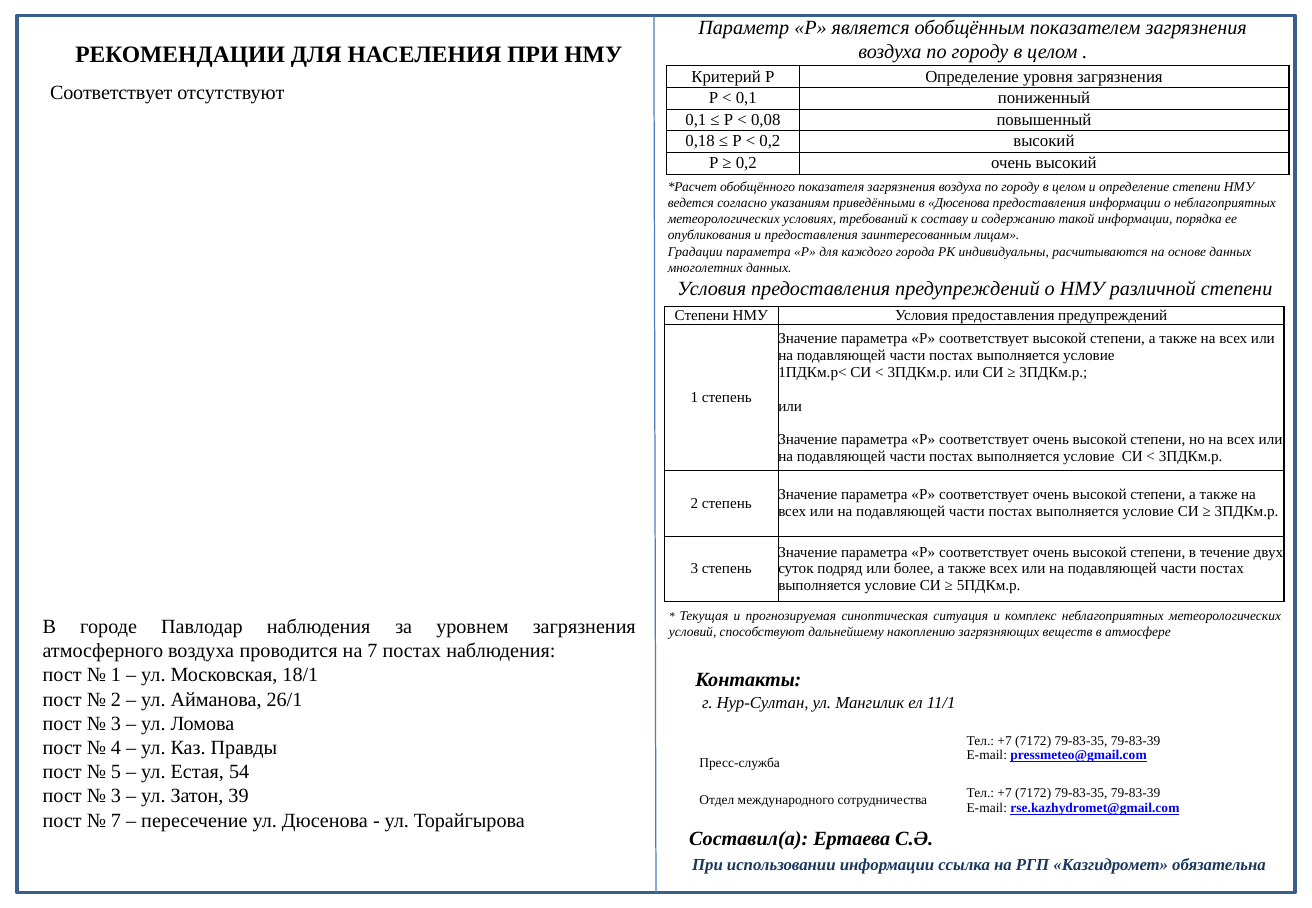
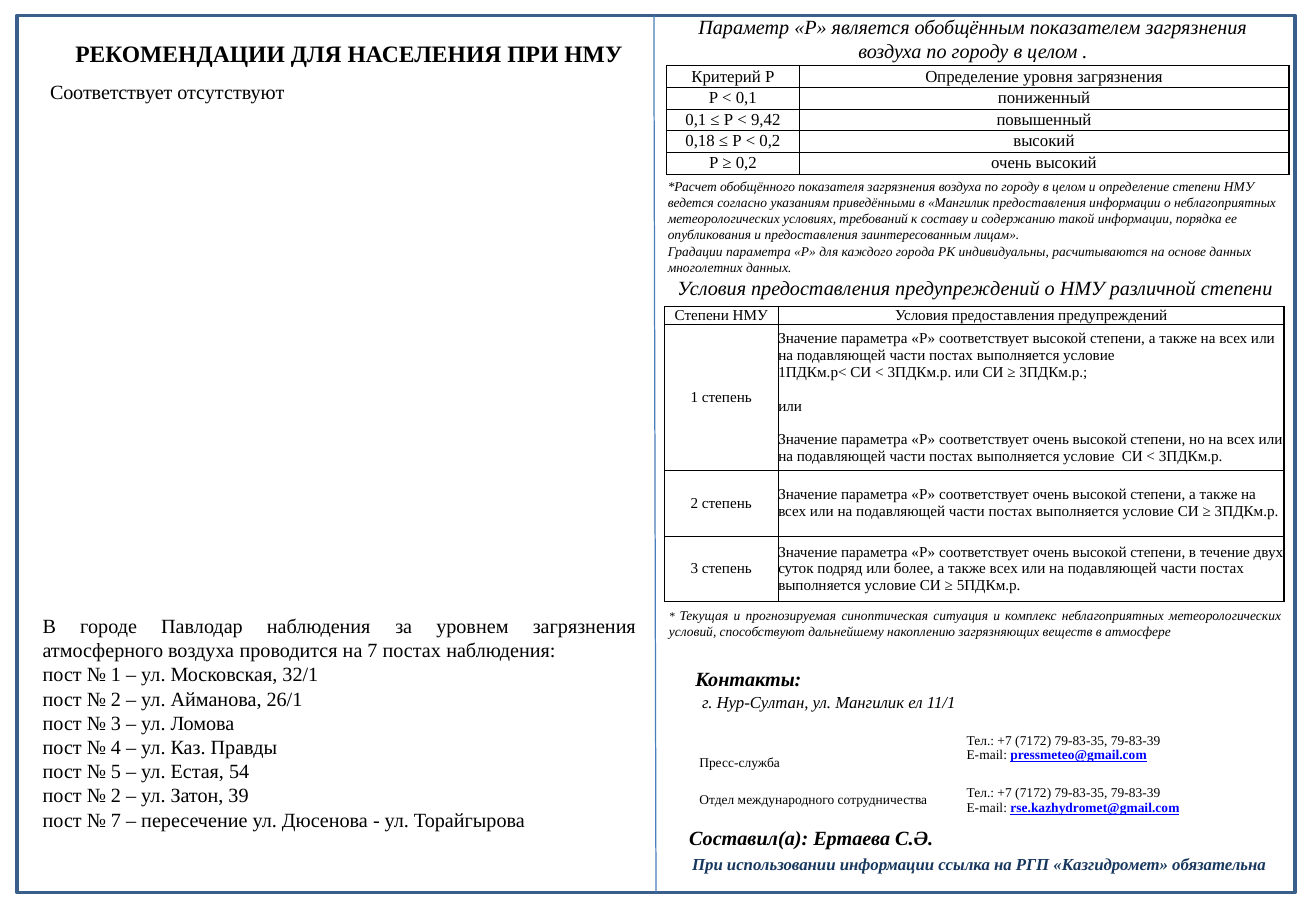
0,08: 0,08 -> 9,42 (766, 120)
в Дюсенова: Дюсенова -> Мангилик (959, 203)
18/1: 18/1 -> 32/1 (300, 675)
3: 3 -> 2 (116, 797)
